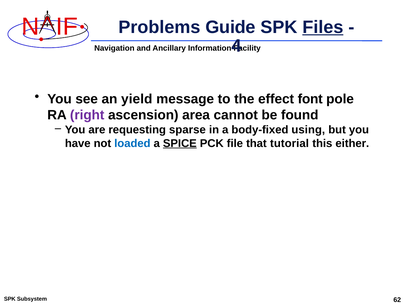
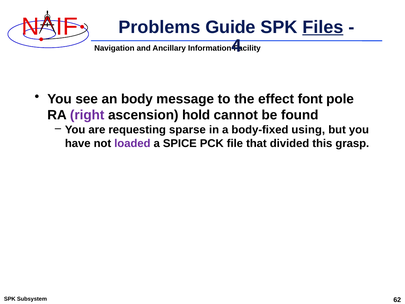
yield: yield -> body (137, 99)
area: area -> hold (196, 115)
loaded colour: blue -> purple (132, 143)
SPICE underline: present -> none (180, 143)
tutorial: tutorial -> divided (290, 143)
either: either -> grasp (352, 143)
